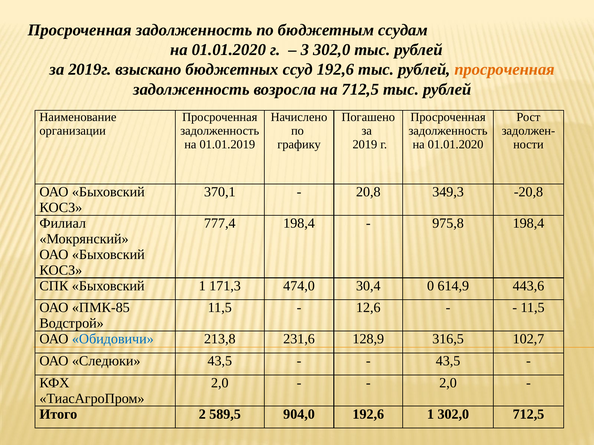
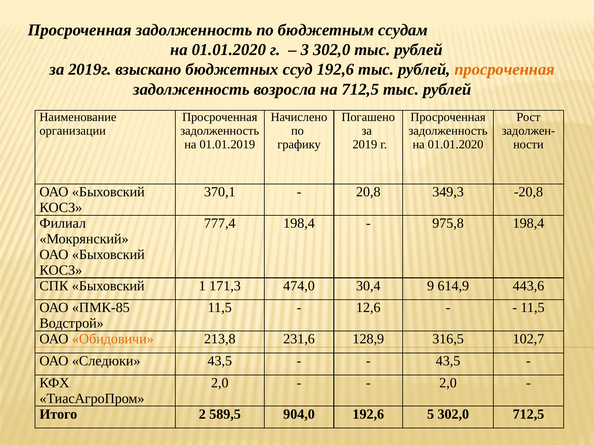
0: 0 -> 9 (431, 286)
Обидовичи colour: blue -> orange (113, 339)
192,6 1: 1 -> 5 (431, 415)
